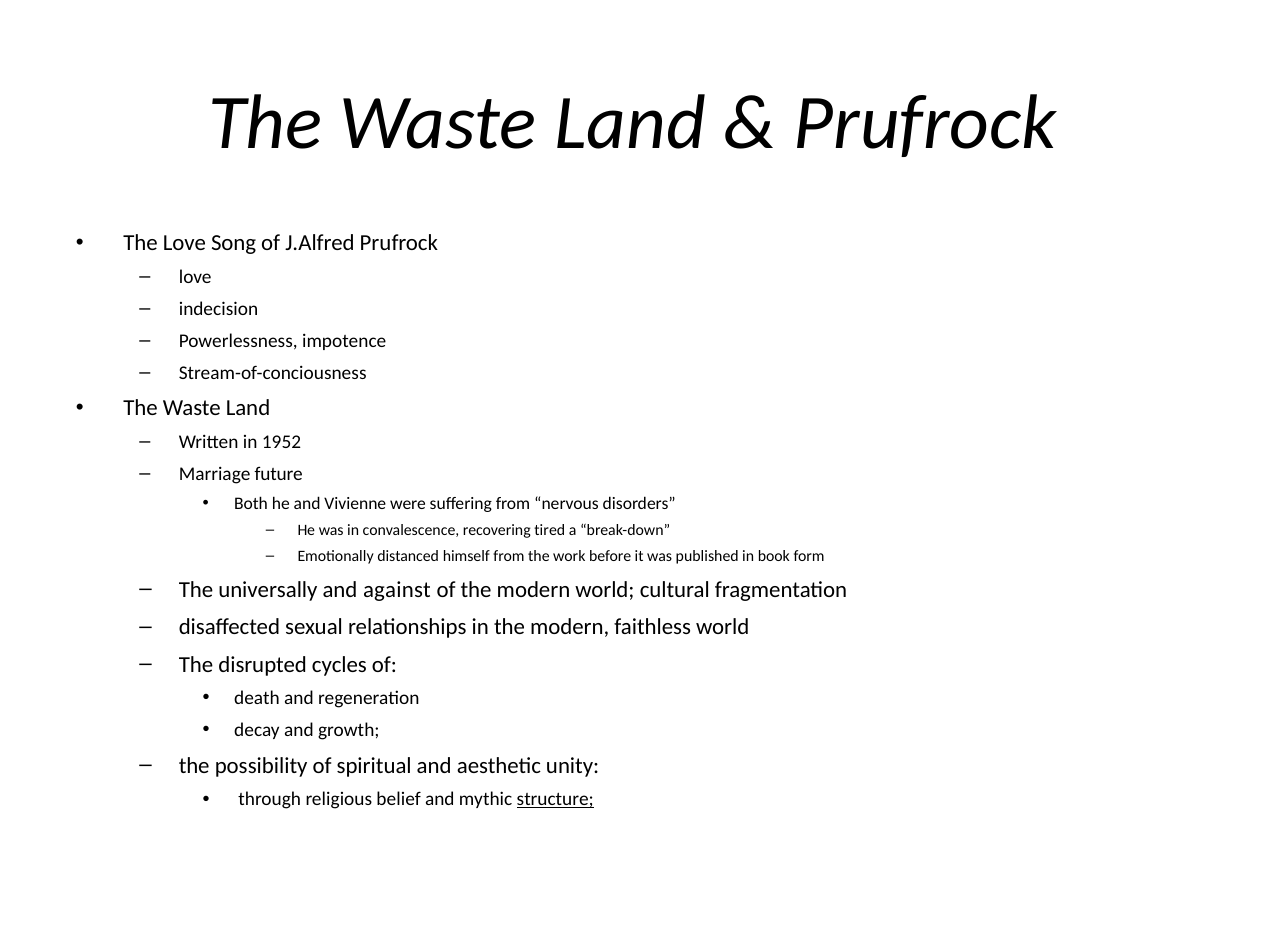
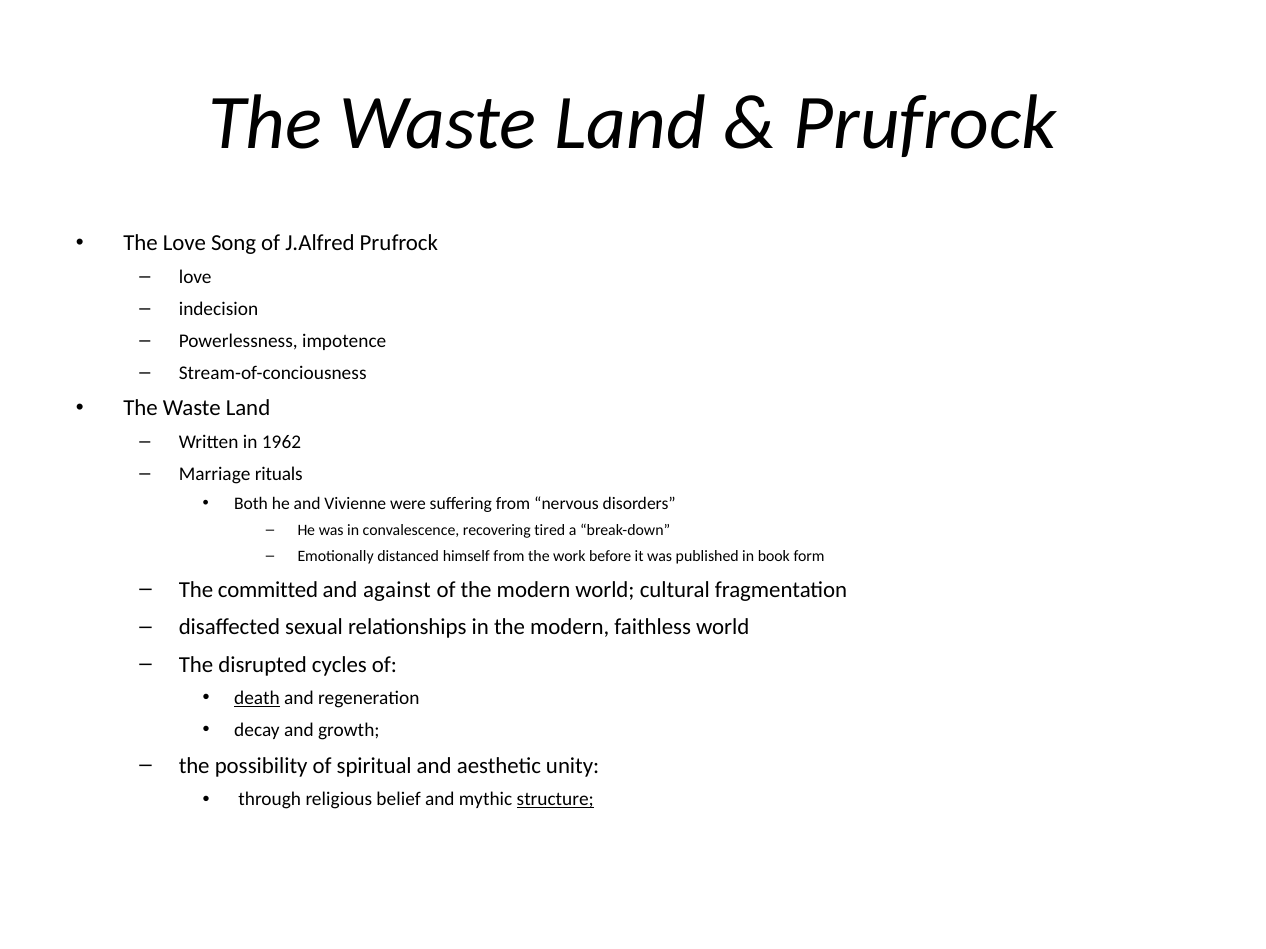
1952: 1952 -> 1962 (281, 442)
future: future -> rituals (279, 474)
universally: universally -> committed (268, 590)
death underline: none -> present (257, 699)
